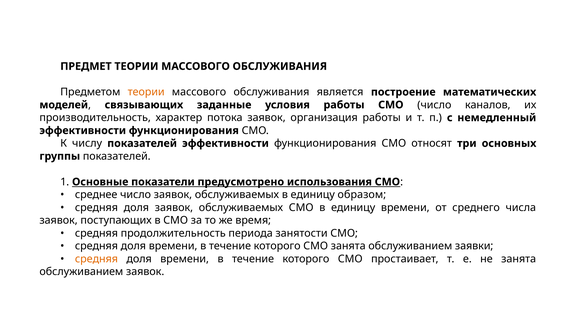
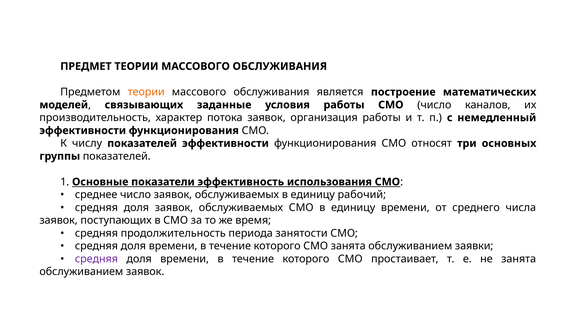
предусмотрено: предусмотрено -> эффективность (241, 182)
образом: образом -> рабочий (362, 195)
средняя colour: orange -> purple (96, 259)
